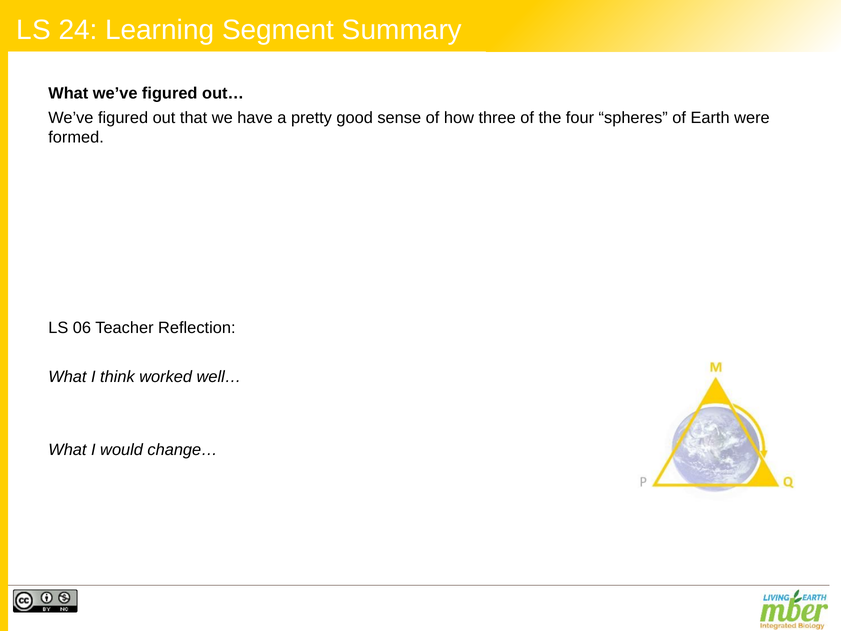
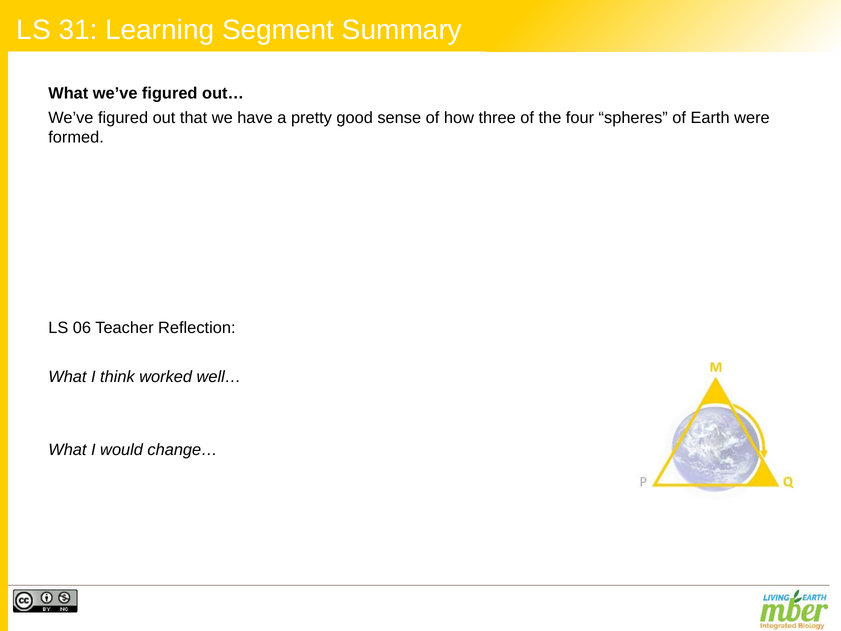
24: 24 -> 31 (78, 30)
